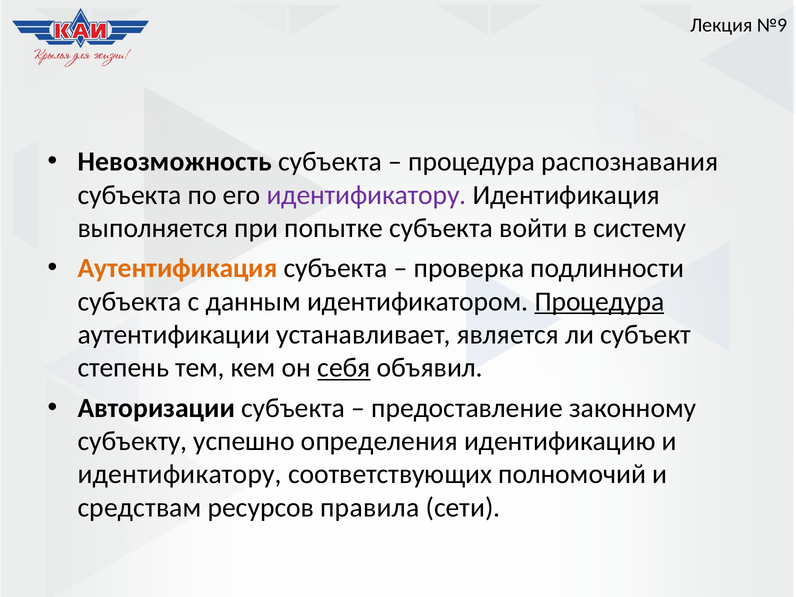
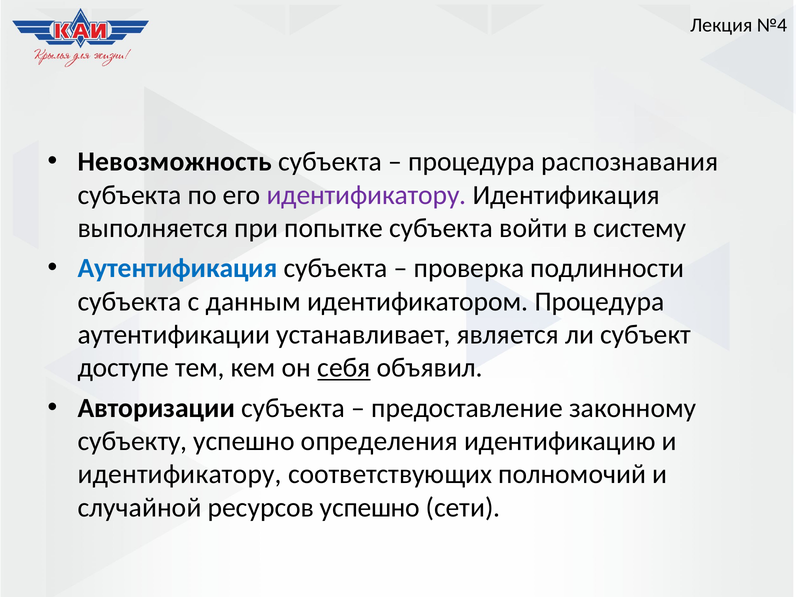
№9: №9 -> №4 (772, 25)
Аутентификация colour: orange -> blue (178, 268)
Процедура underline: present -> none (599, 302)
степень: степень -> доступе (123, 368)
средствам: средствам -> случайной (140, 508)
ресурсов правила: правила -> успешно (370, 508)
